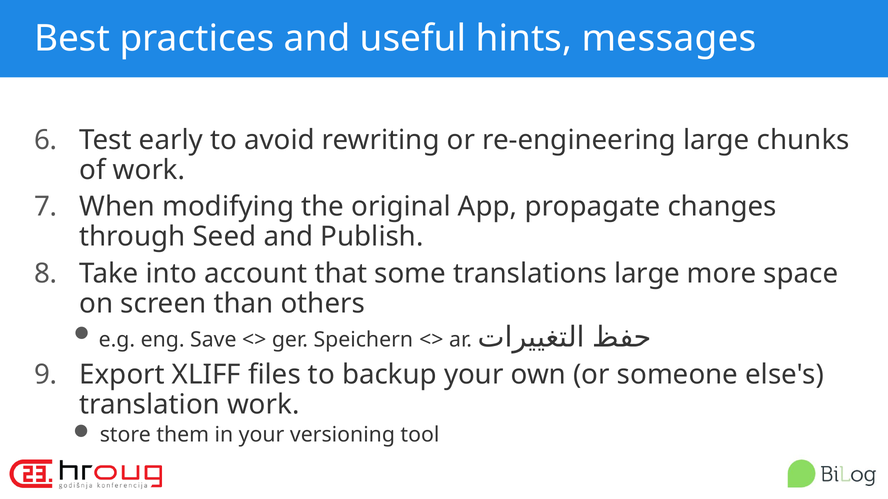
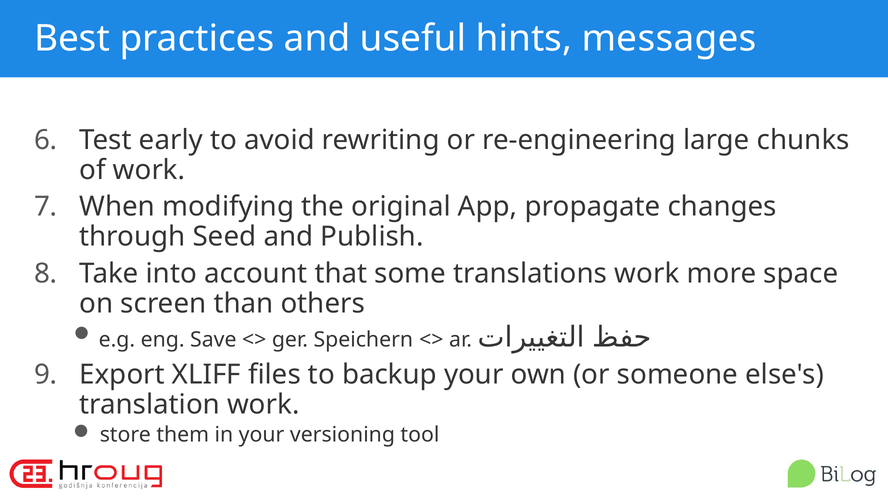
translations large: large -> work (647, 274)
